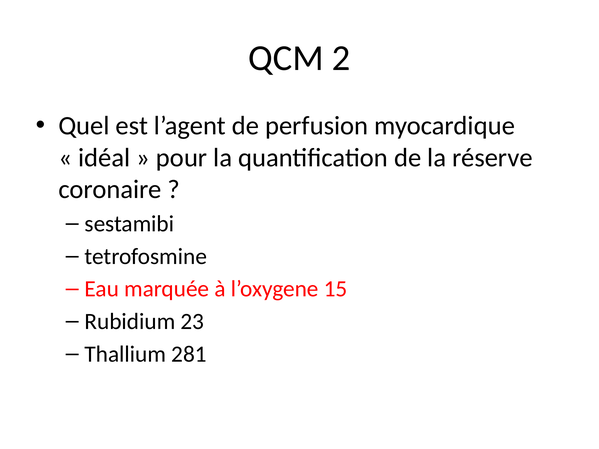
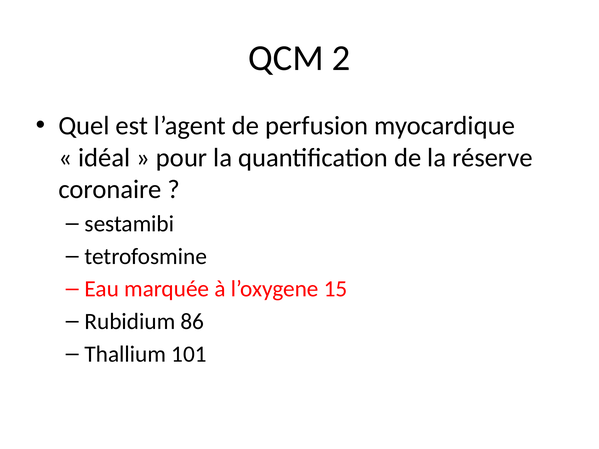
23: 23 -> 86 (192, 322)
281: 281 -> 101 (189, 354)
